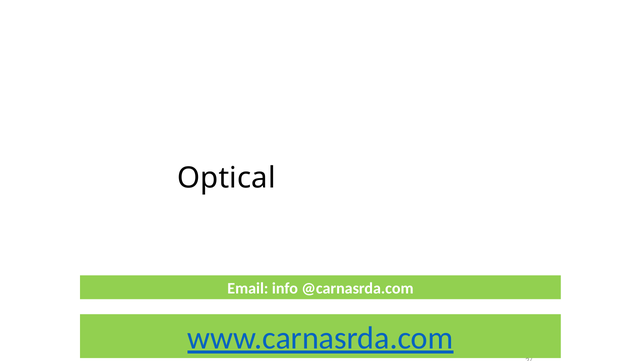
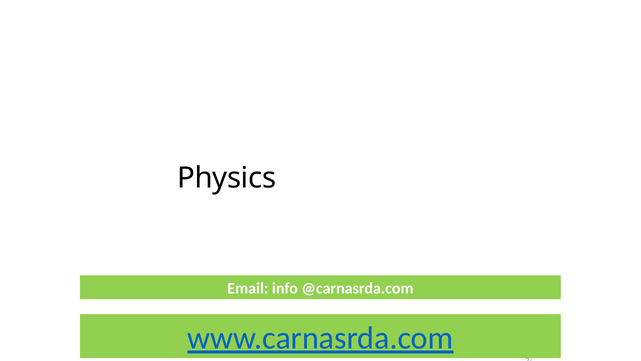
Optical: Optical -> Physics (227, 178)
